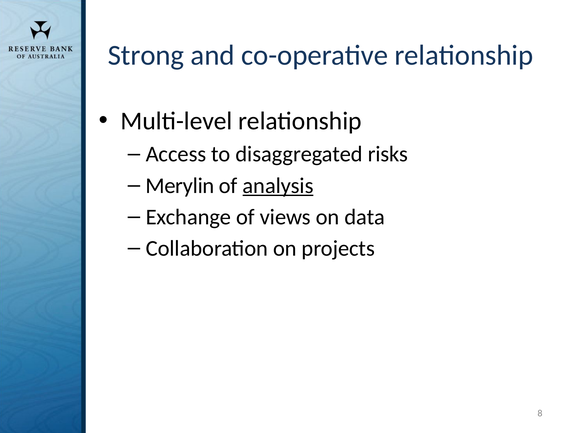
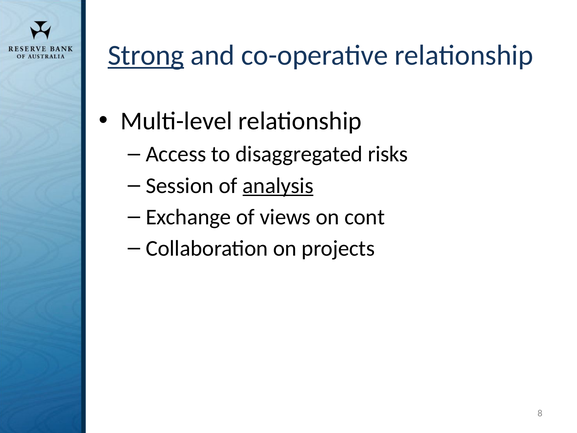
Strong underline: none -> present (146, 55)
Merylin: Merylin -> Session (180, 186)
data: data -> cont (365, 217)
